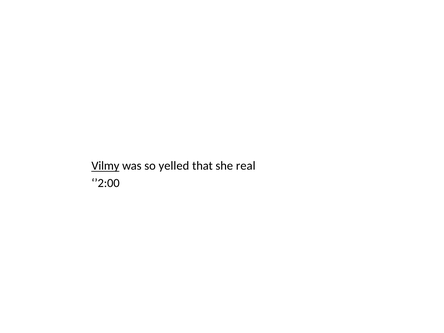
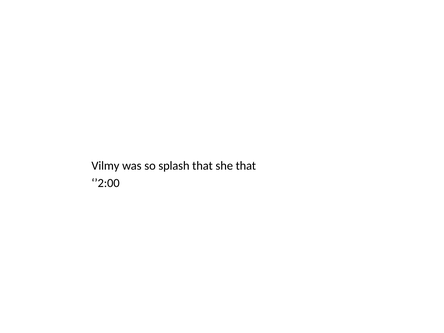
Vilmy underline: present -> none (105, 166)
yelled: yelled -> splash (174, 166)
she real: real -> that (246, 166)
